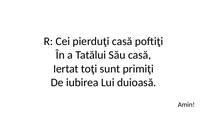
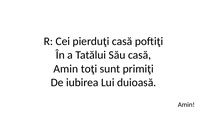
Iertat: Iertat -> Amin (66, 69)
